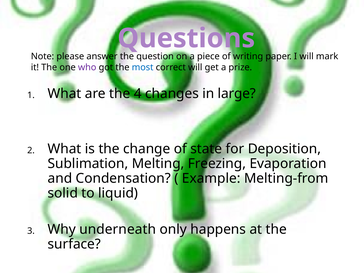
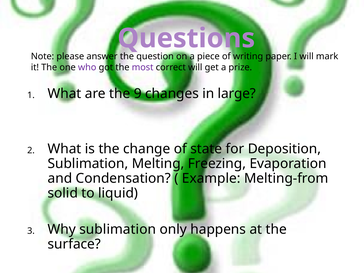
most colour: blue -> purple (143, 67)
4: 4 -> 9 (138, 94)
Why underneath: underneath -> sublimation (118, 229)
